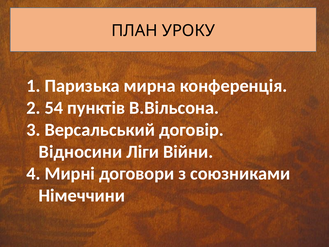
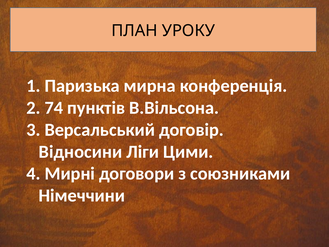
54: 54 -> 74 (54, 108)
Війни: Війни -> Цими (188, 152)
